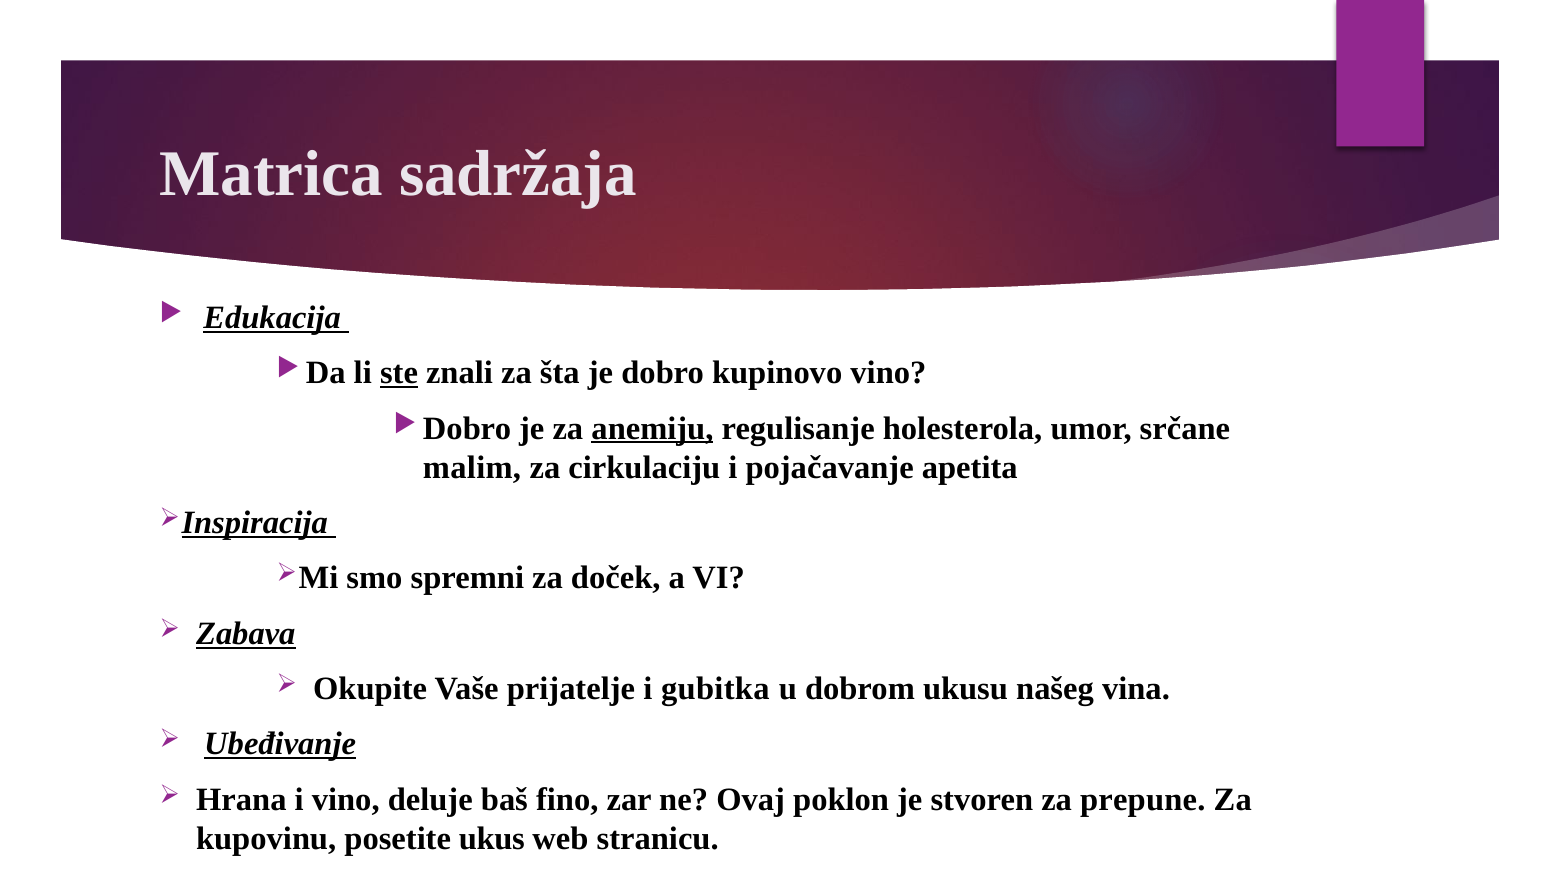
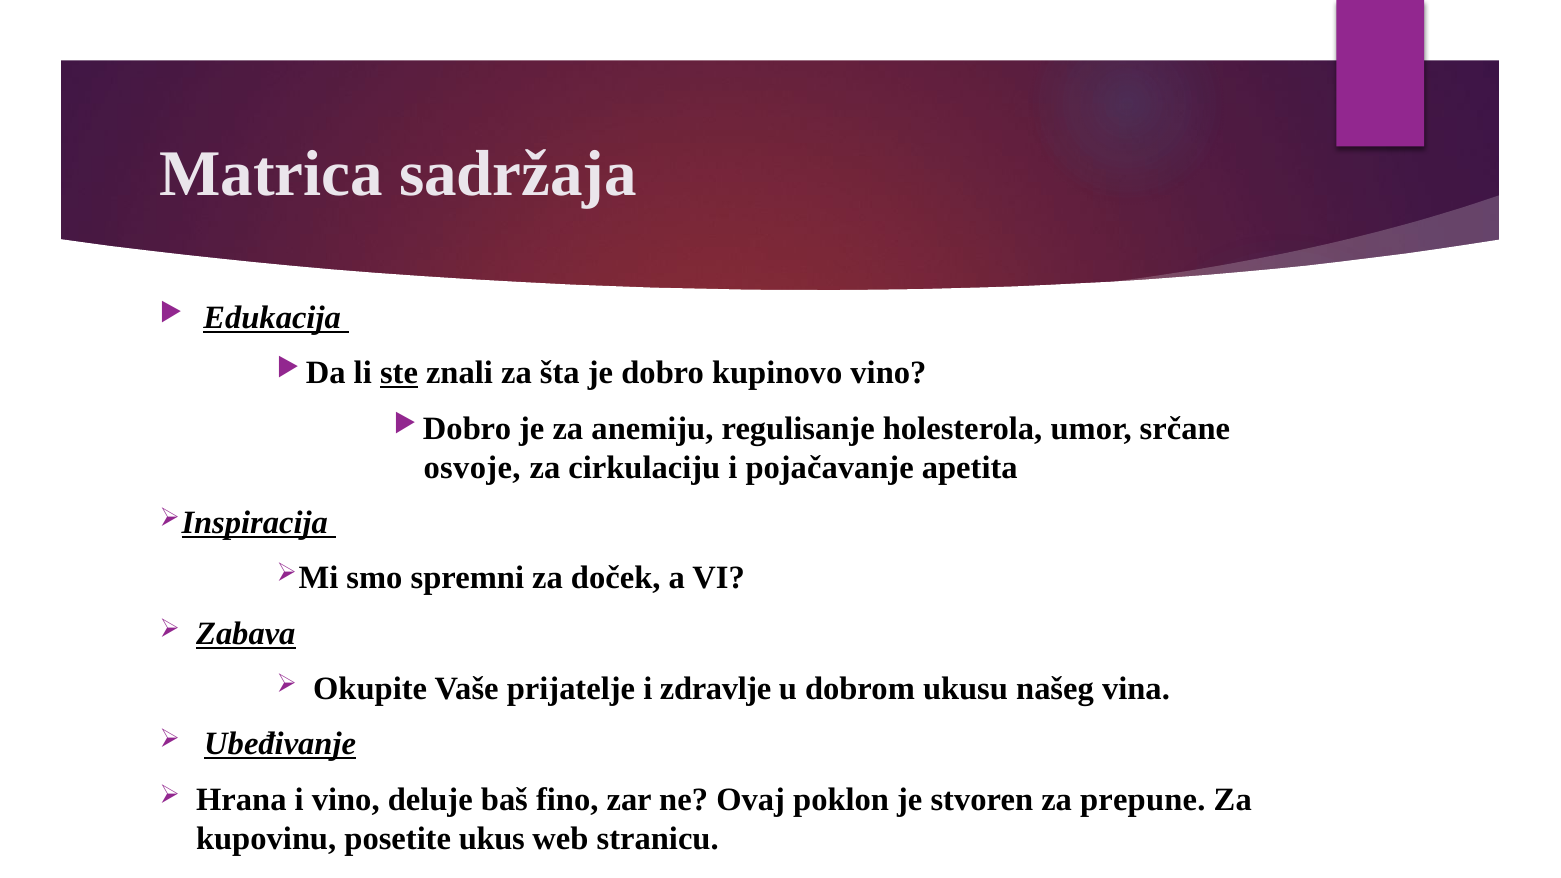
anemiju underline: present -> none (652, 428)
malim: malim -> osvoje (472, 468)
gubitka: gubitka -> zdravlje (716, 689)
